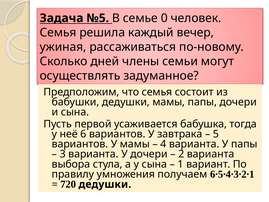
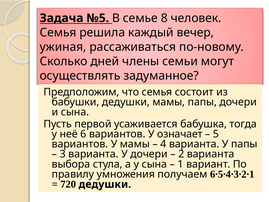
0: 0 -> 8 (164, 18)
завтрака: завтрака -> означает (180, 134)
